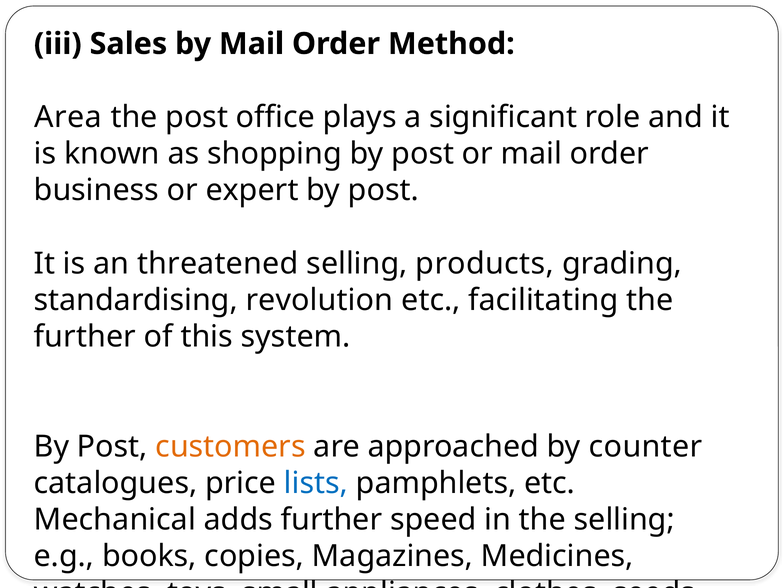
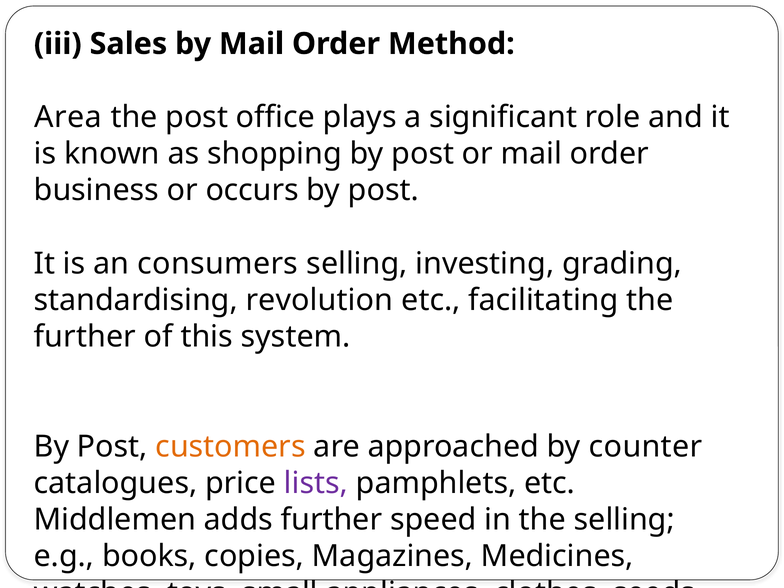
expert: expert -> occurs (252, 190)
threatened: threatened -> consumers (218, 264)
products: products -> investing (485, 264)
lists colour: blue -> purple (316, 483)
Mechanical: Mechanical -> Middlemen (115, 520)
